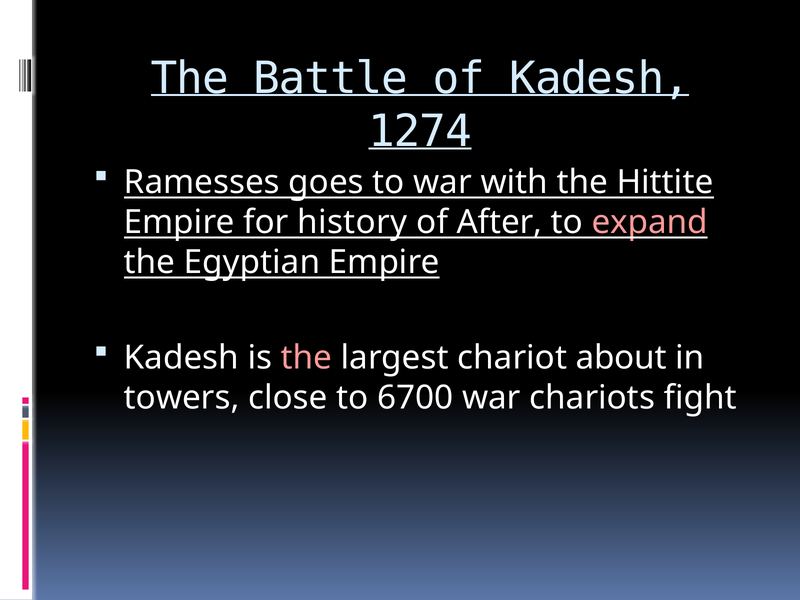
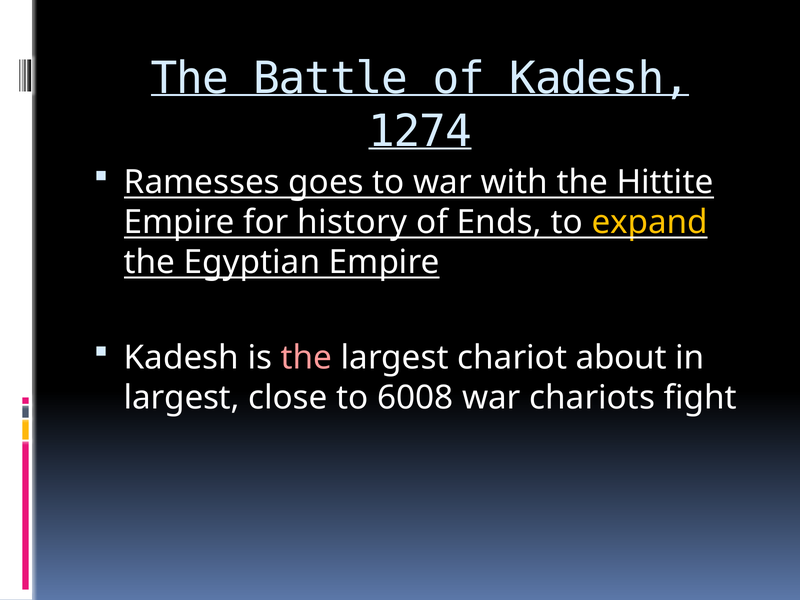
After: After -> Ends (499, 222)
expand colour: pink -> yellow (650, 222)
towers: towers -> largest (182, 398)
6700: 6700 -> 6008 (415, 398)
